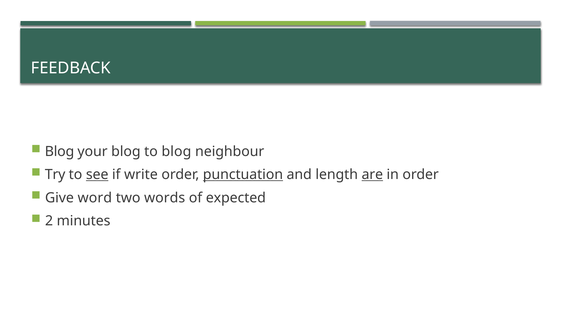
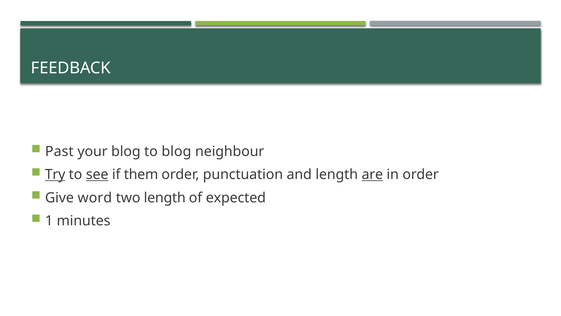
Blog: Blog -> Past (59, 151)
Try underline: none -> present (55, 174)
write: write -> them (141, 174)
punctuation underline: present -> none (243, 174)
two words: words -> length (165, 198)
2: 2 -> 1 (49, 221)
